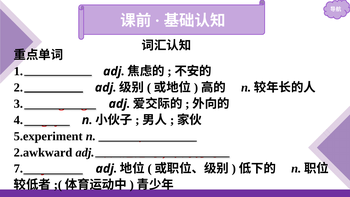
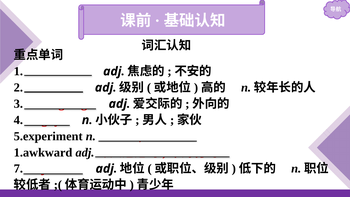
2.awkward: 2.awkward -> 1.awkward (43, 152)
